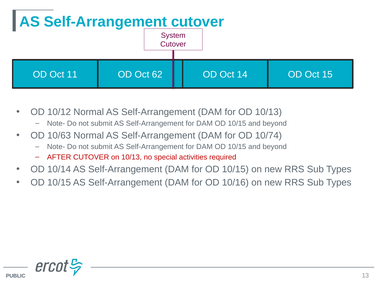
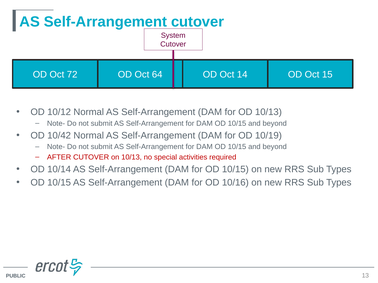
11: 11 -> 72 (72, 75)
62: 62 -> 64 (157, 75)
10/63: 10/63 -> 10/42 (59, 136)
10/74: 10/74 -> 10/19 (268, 136)
